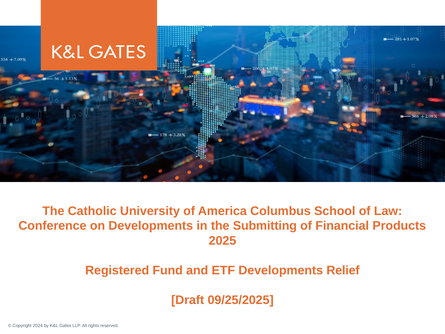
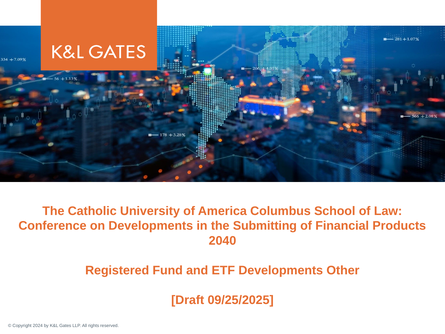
2025: 2025 -> 2040 (222, 240)
Relief: Relief -> Other (343, 270)
